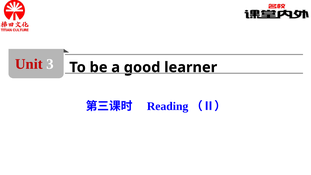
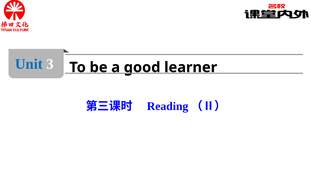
Unit colour: red -> blue (29, 64)
